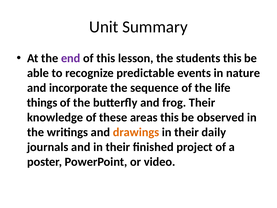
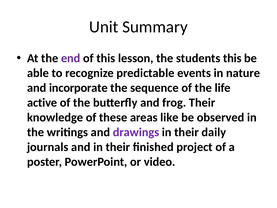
things: things -> active (42, 102)
areas this: this -> like (169, 117)
drawings colour: orange -> purple (136, 132)
